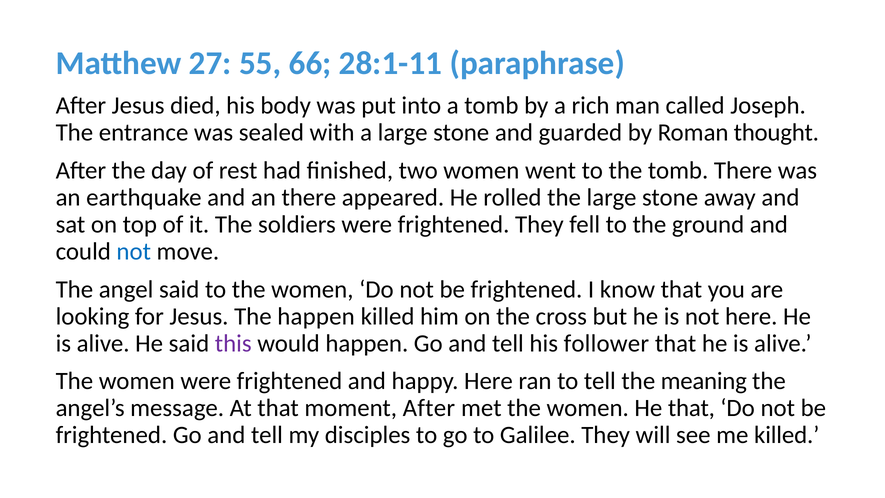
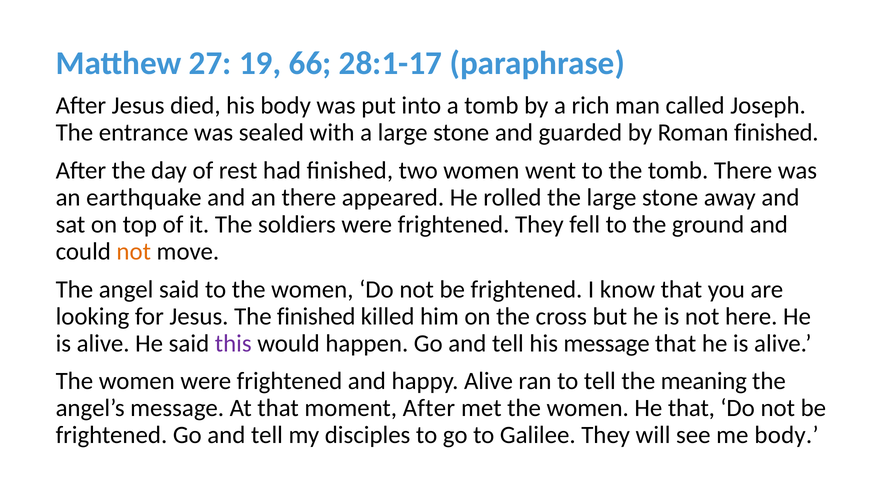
55: 55 -> 19 (260, 63)
28:1-11: 28:1-11 -> 28:1-17 (391, 63)
Roman thought: thought -> finished (776, 133)
not colour: blue -> orange (134, 251)
The happen: happen -> finished (316, 316)
his follower: follower -> message (607, 343)
happy Here: Here -> Alive (489, 381)
me killed: killed -> body (787, 435)
